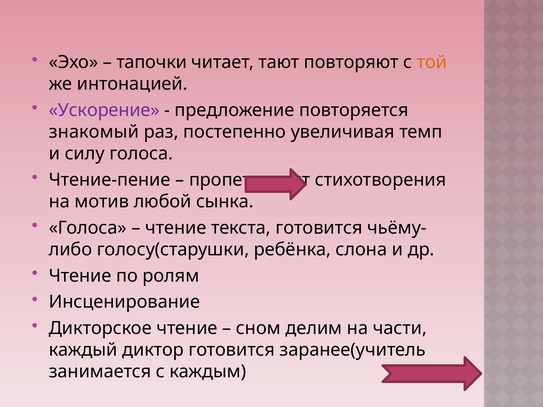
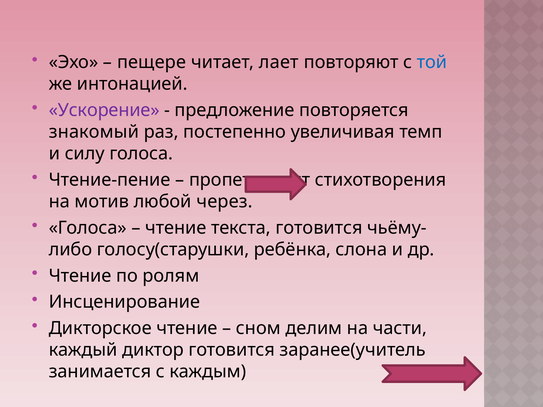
тапочки: тапочки -> пещере (152, 62)
тают: тают -> лает (279, 62)
той colour: orange -> blue (432, 62)
сынка: сынка -> через (225, 202)
